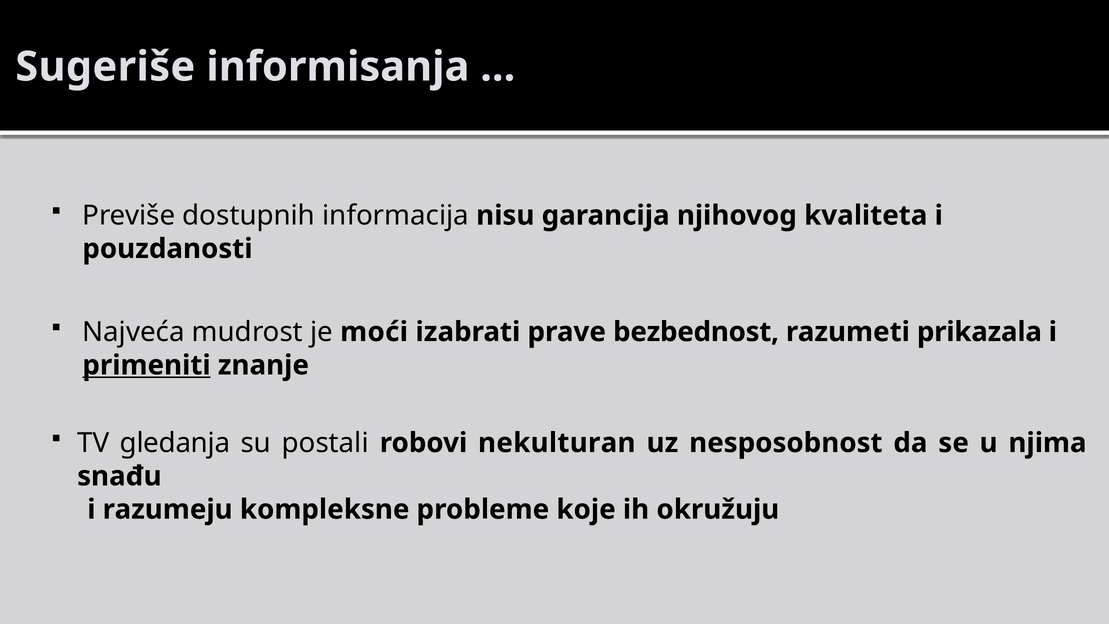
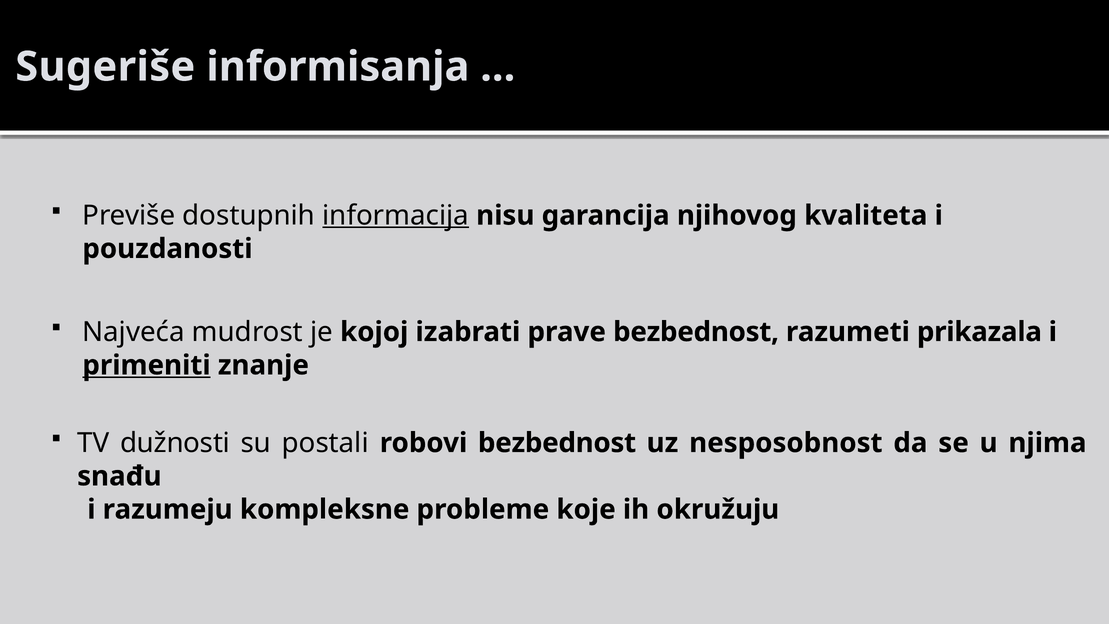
informacija underline: none -> present (396, 215)
moći: moći -> kojoj (374, 332)
gledanja: gledanja -> dužnosti (175, 443)
robovi nekulturan: nekulturan -> bezbednost (557, 443)
